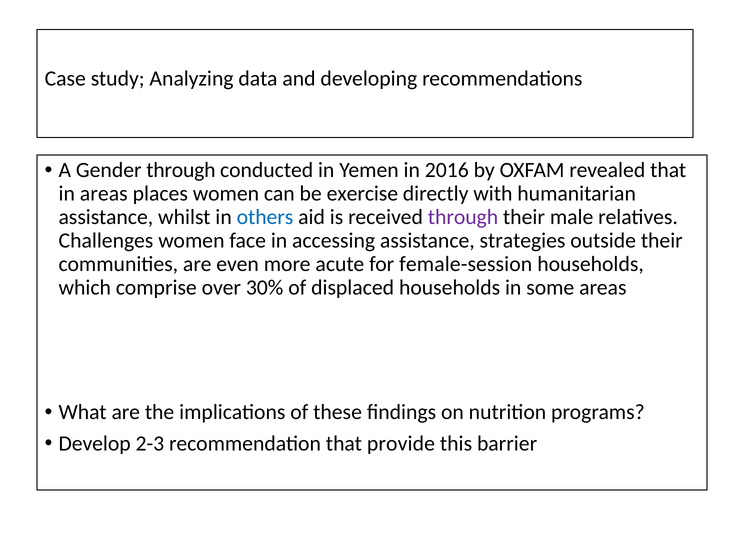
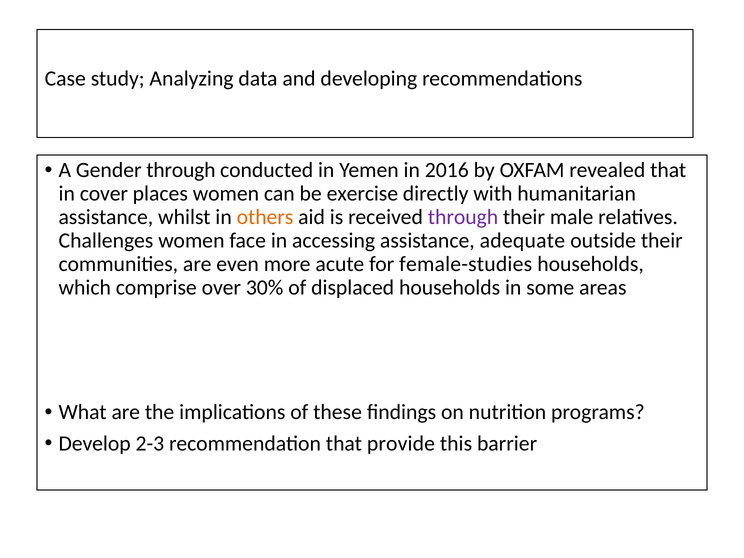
in areas: areas -> cover (104, 194)
others colour: blue -> orange (265, 217)
strategies: strategies -> adequate (522, 241)
female-session: female-session -> female-studies (466, 264)
